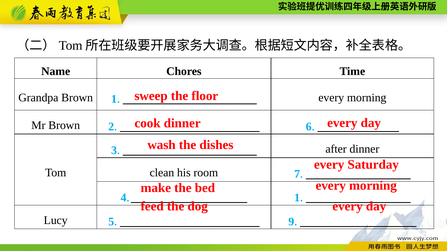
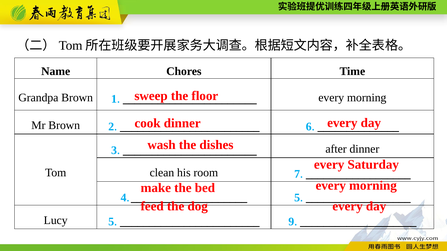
1: 1 -> 5 (297, 198)
